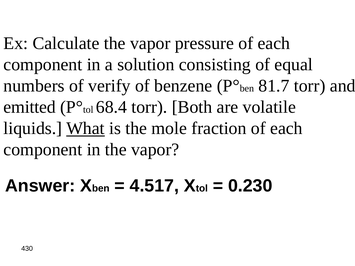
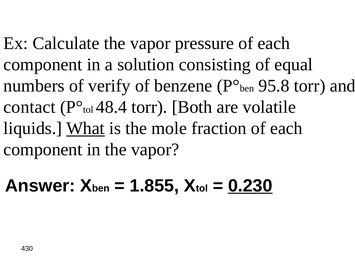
81.7: 81.7 -> 95.8 (274, 86)
emitted: emitted -> contact (30, 107)
68.4: 68.4 -> 48.4 (111, 107)
4.517: 4.517 -> 1.855 (154, 186)
0.230 underline: none -> present (250, 186)
